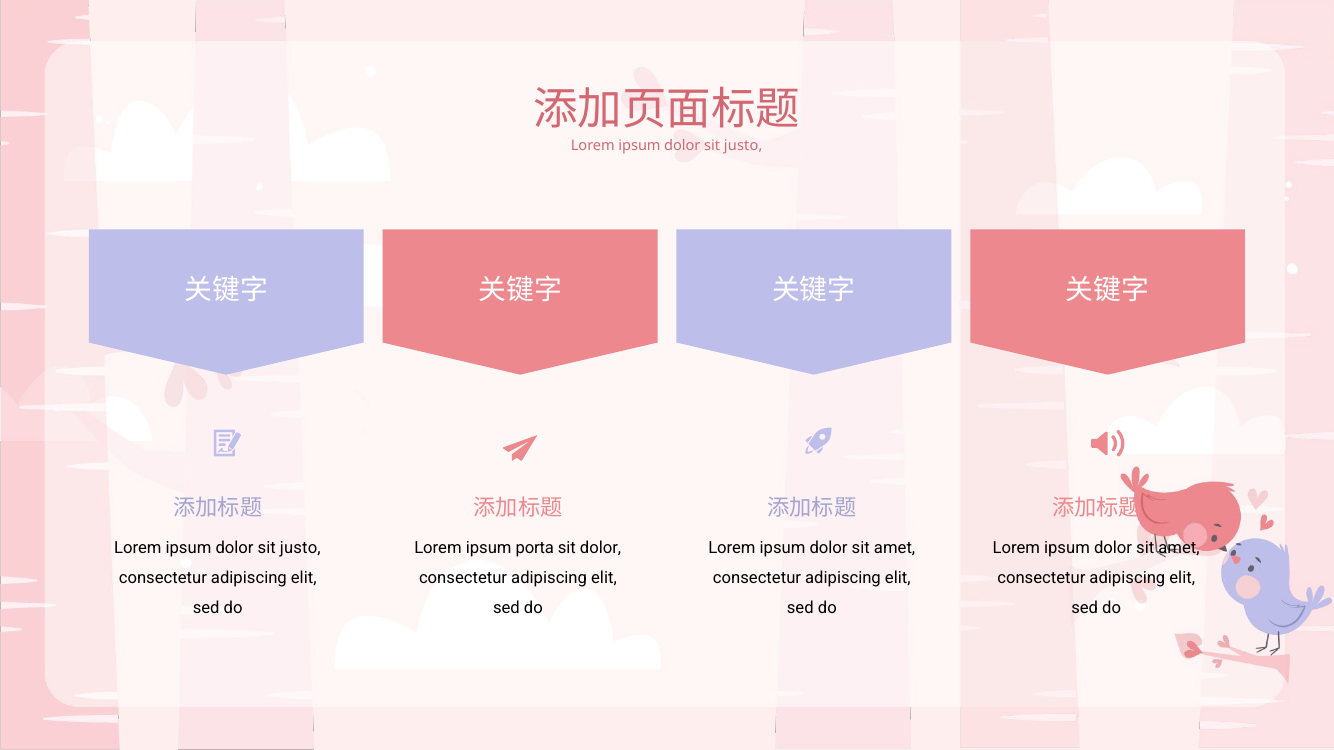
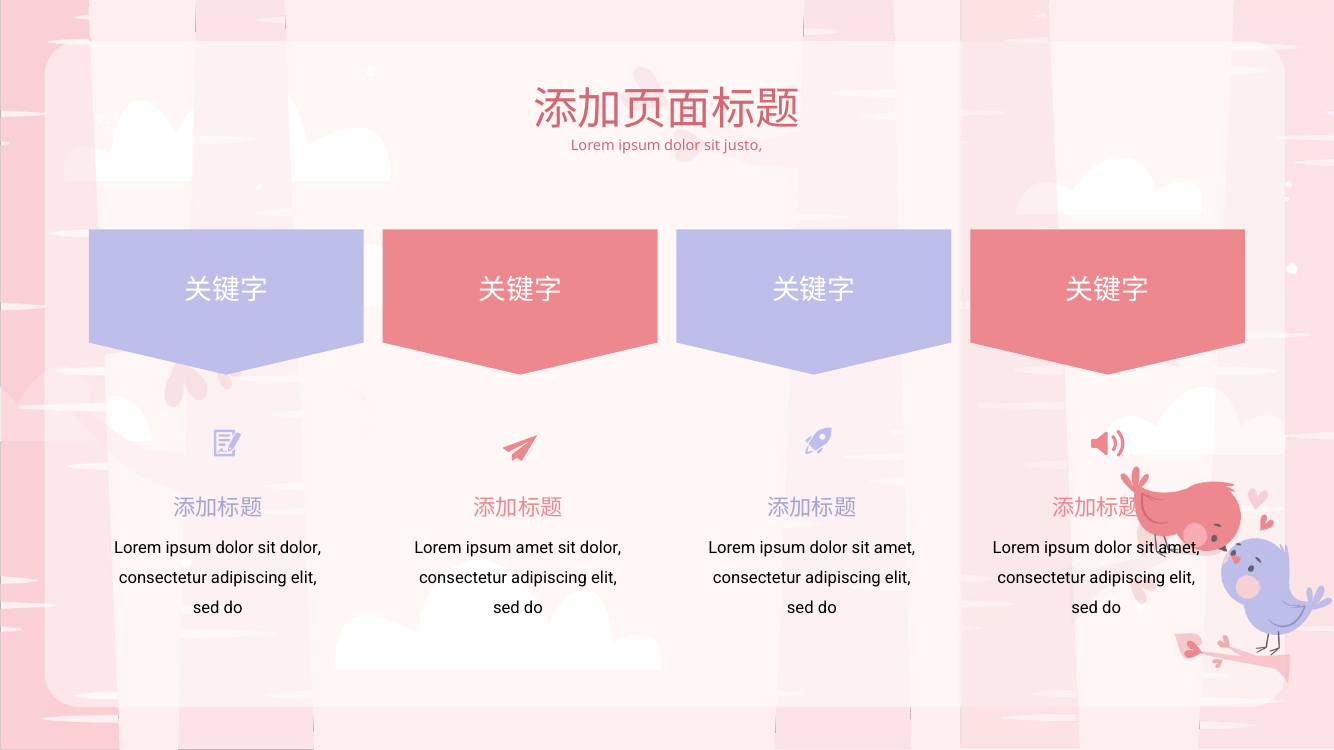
justo: justo -> dolor (300, 548)
ipsum porta: porta -> amet (535, 548)
